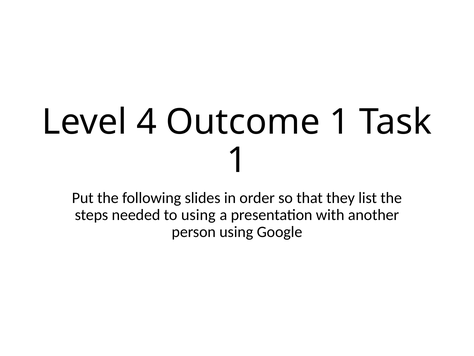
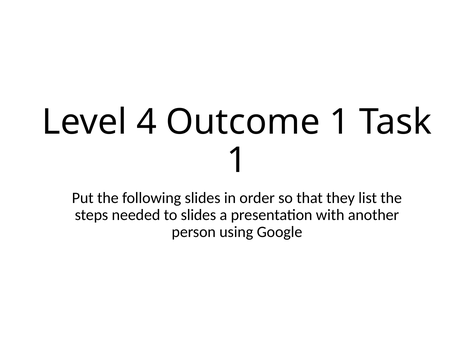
to using: using -> slides (198, 215)
